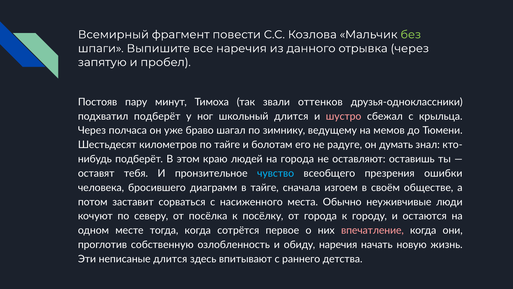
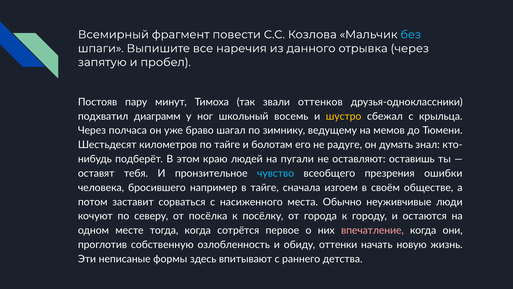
без colour: light green -> light blue (411, 34)
подхватил подберёт: подберёт -> диаграмм (157, 116)
школьный длится: длится -> восемь (291, 116)
шустро colour: pink -> yellow (344, 116)
на города: города -> пугали (297, 159)
диаграмм: диаграмм -> например (214, 187)
обиду наречия: наречия -> оттенки (338, 244)
неписаные длится: длится -> формы (170, 259)
